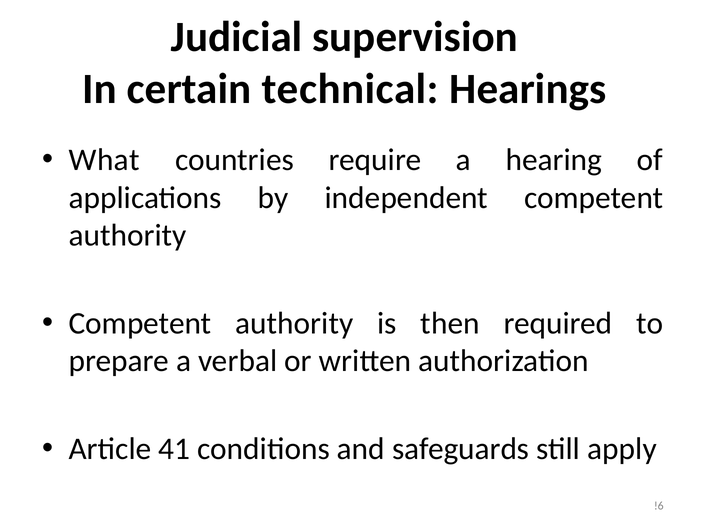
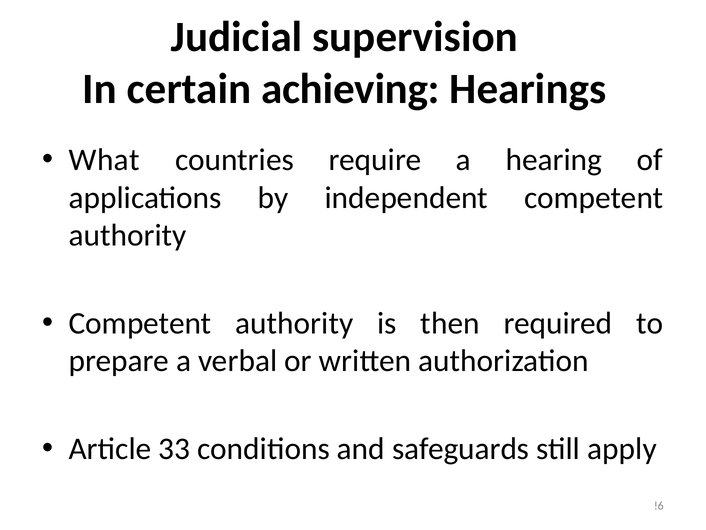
technical: technical -> achieving (350, 89)
41: 41 -> 33 (174, 449)
